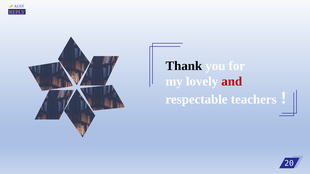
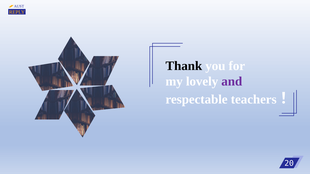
and colour: red -> purple (232, 82)
